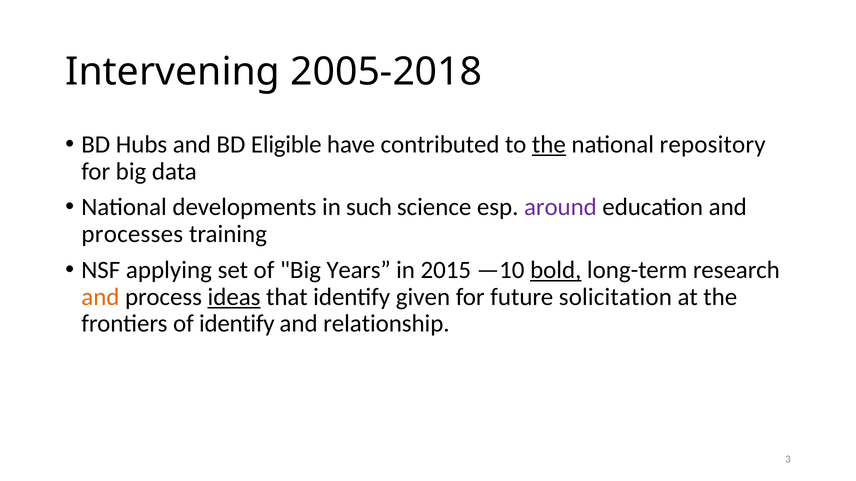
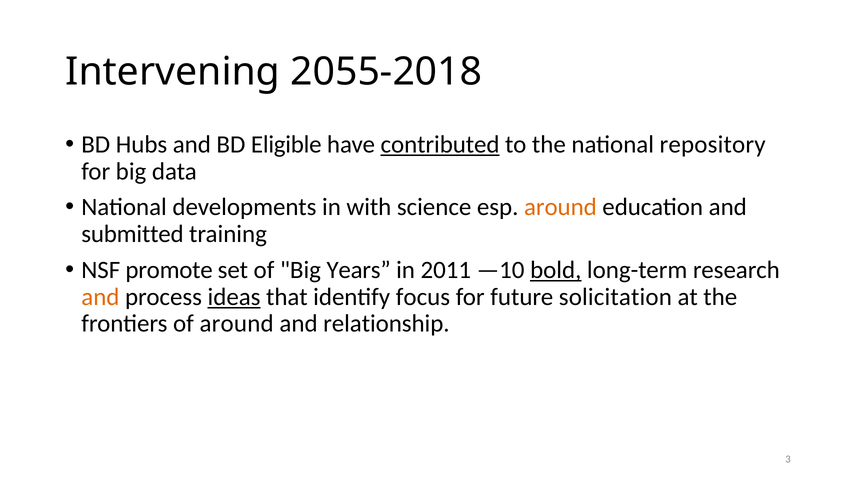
2005-2018: 2005-2018 -> 2055-2018 (386, 72)
contributed underline: none -> present (440, 145)
the underline: present -> none (549, 145)
such: such -> with (369, 207)
around colour: purple -> orange (560, 207)
processes: processes -> submitted (132, 234)
applying: applying -> promote (169, 270)
2015: 2015 -> 2011 (446, 270)
given: given -> focus (423, 297)
of identify: identify -> around (237, 324)
